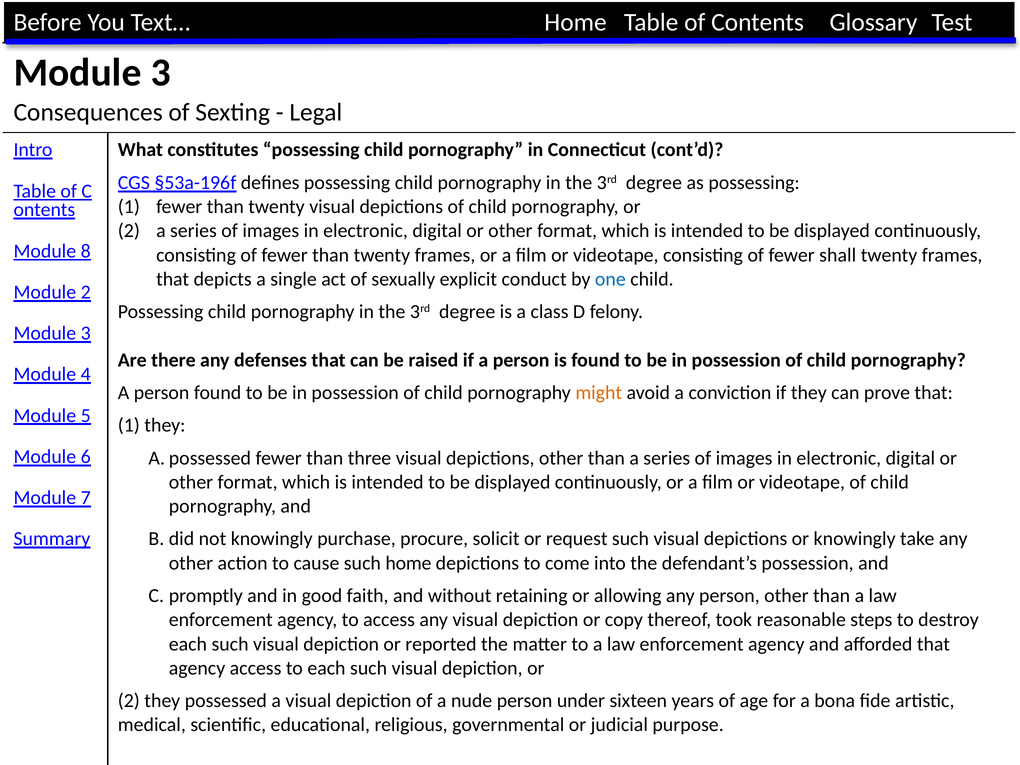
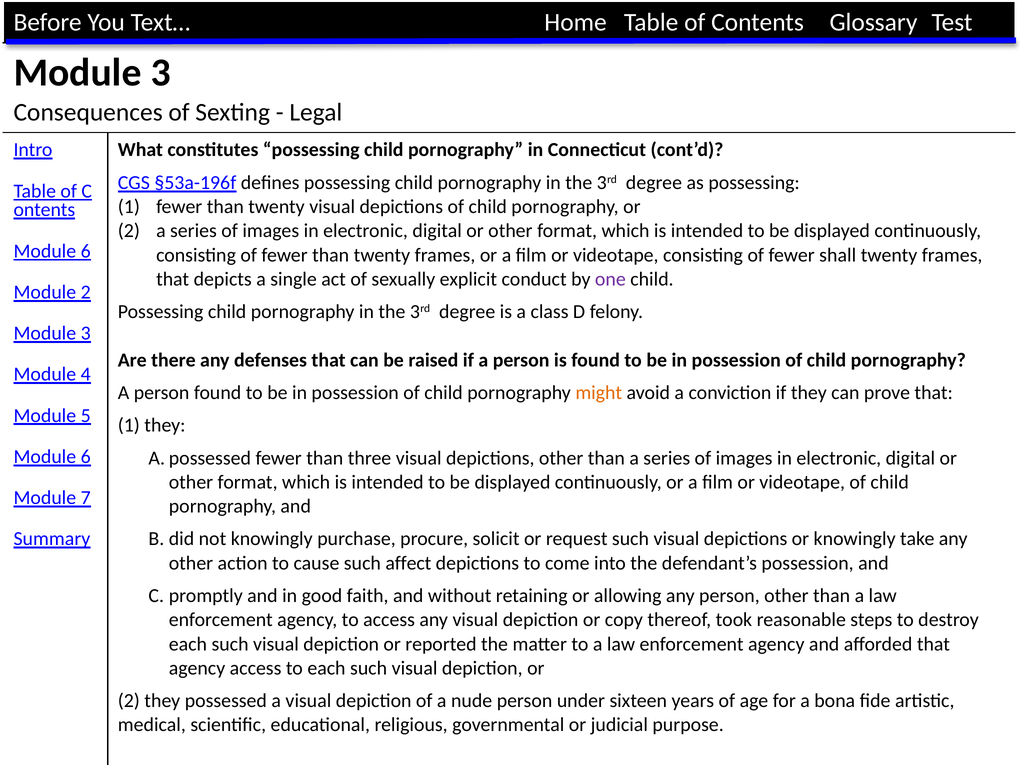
8: 8 -> 6 (86, 251)
one colour: blue -> purple (610, 279)
such home: home -> affect (408, 563)
